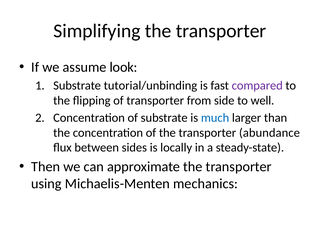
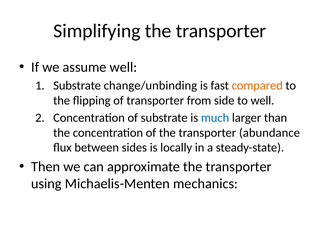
assume look: look -> well (123, 67)
tutorial/unbinding: tutorial/unbinding -> change/unbinding (150, 85)
compared colour: purple -> orange (257, 85)
